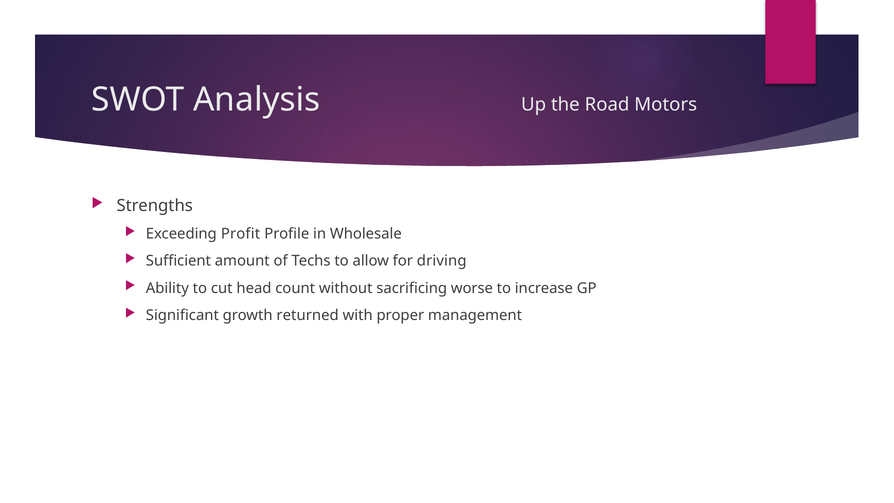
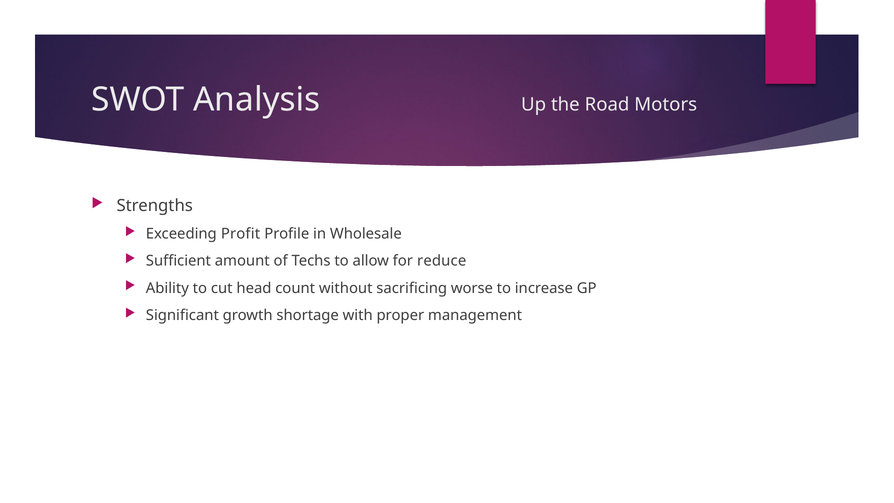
driving: driving -> reduce (442, 261)
returned: returned -> shortage (308, 315)
